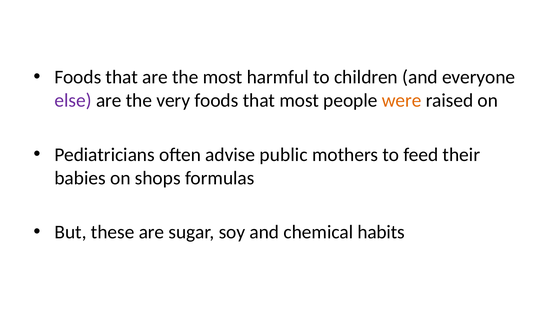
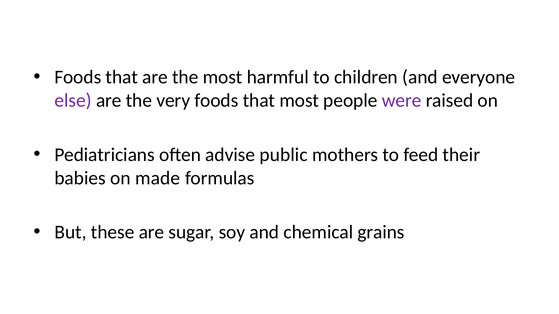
were colour: orange -> purple (402, 101)
shops: shops -> made (158, 178)
habits: habits -> grains (381, 233)
